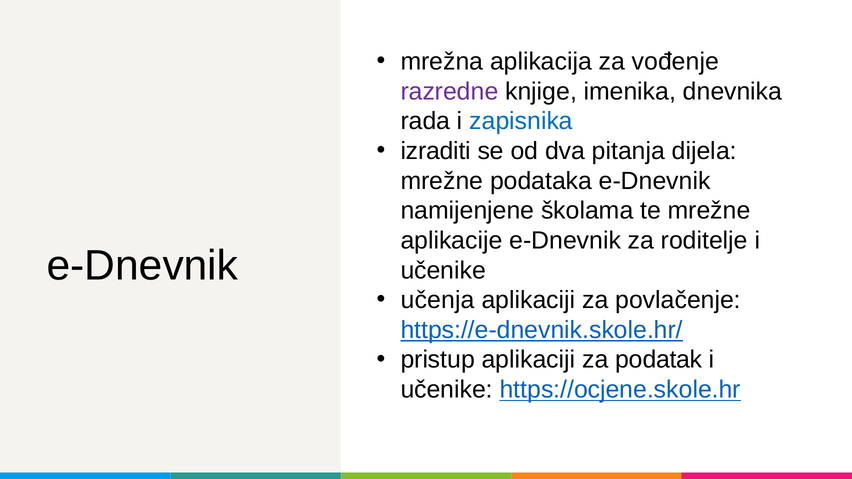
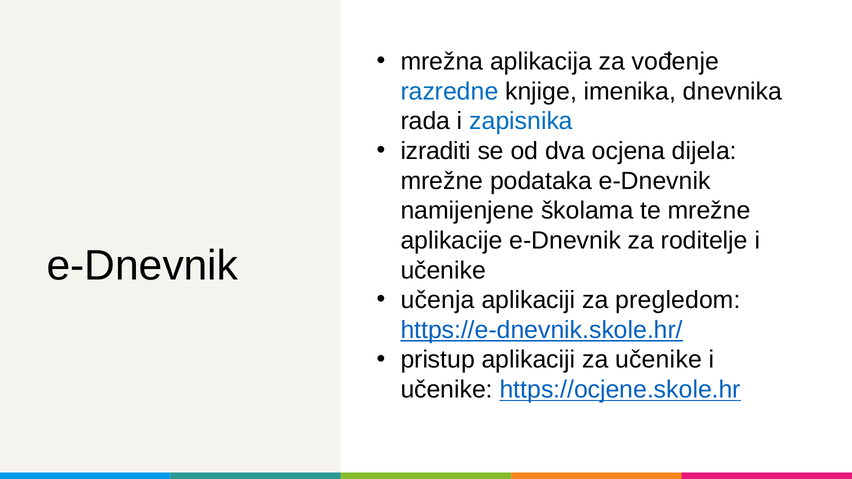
razredne colour: purple -> blue (449, 91)
pitanja: pitanja -> ocjena (629, 151)
povlačenje: povlačenje -> pregledom (678, 300)
za podatak: podatak -> učenike (659, 360)
